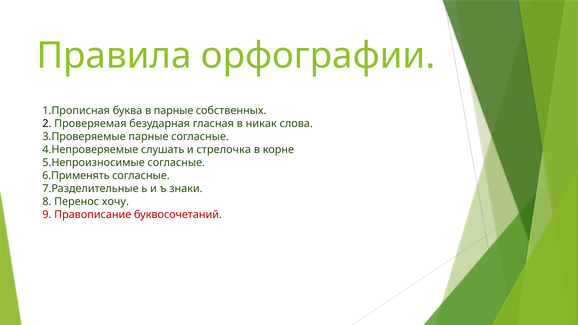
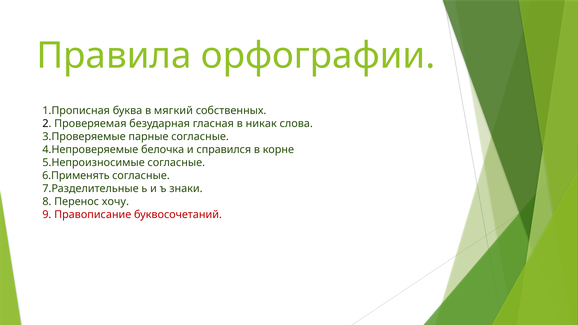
в парные: парные -> мягкий (173, 111)
слушать: слушать -> белочка (163, 150)
стрелочка: стрелочка -> справился (224, 150)
